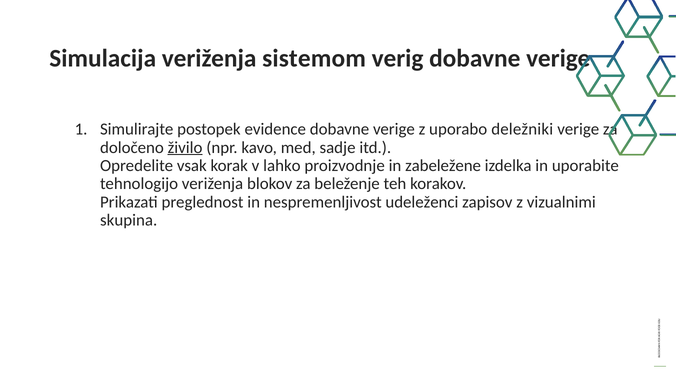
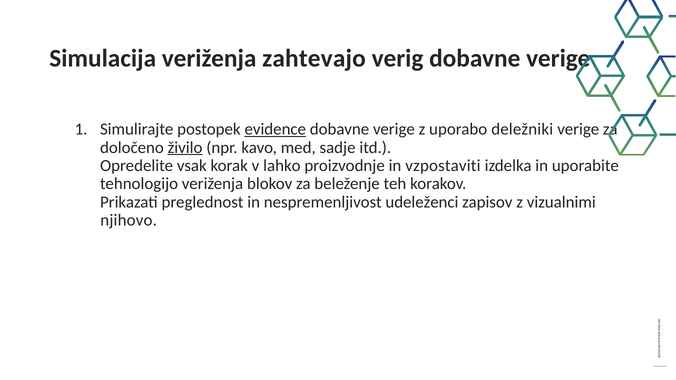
sistemom: sistemom -> zahtevajo (314, 58)
evidence underline: none -> present (275, 129)
zabeležene: zabeležene -> vzpostaviti (443, 166)
skupina: skupina -> njihovo (129, 221)
